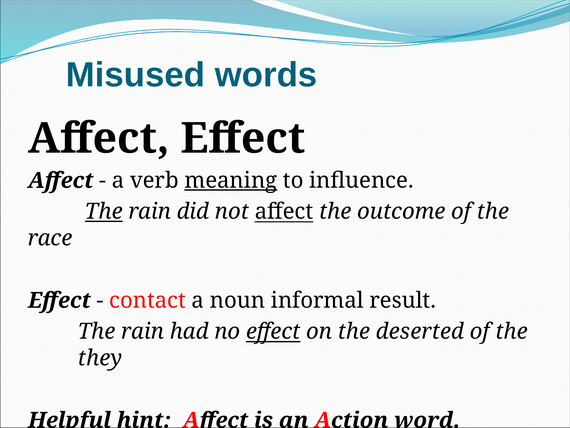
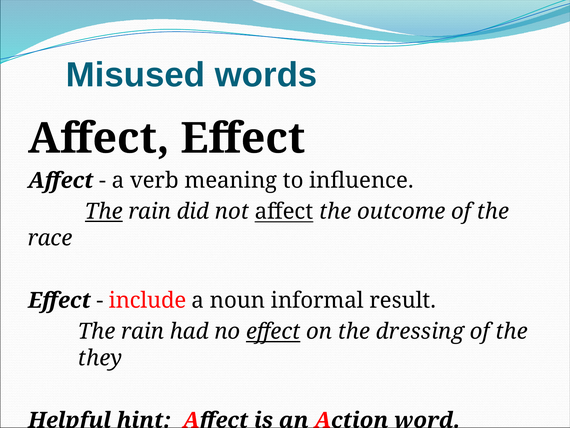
meaning underline: present -> none (231, 180)
contact: contact -> include (148, 300)
deserted: deserted -> dressing (420, 331)
